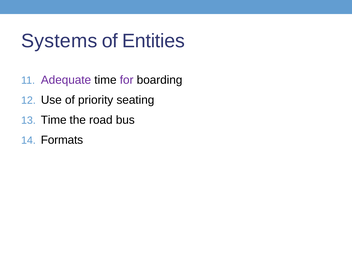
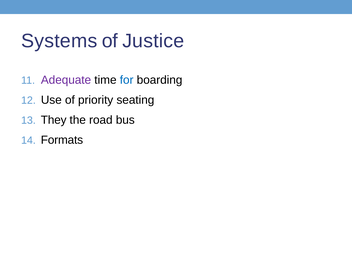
Entities: Entities -> Justice (153, 41)
for colour: purple -> blue (127, 80)
Time: Time -> They (54, 120)
